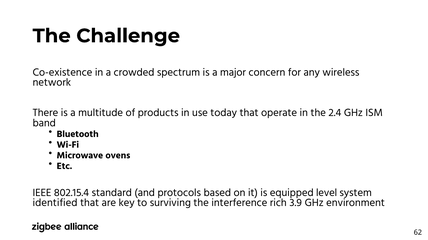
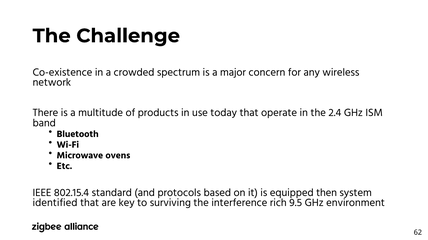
level: level -> then (327, 193)
3.9: 3.9 -> 9.5 (296, 203)
